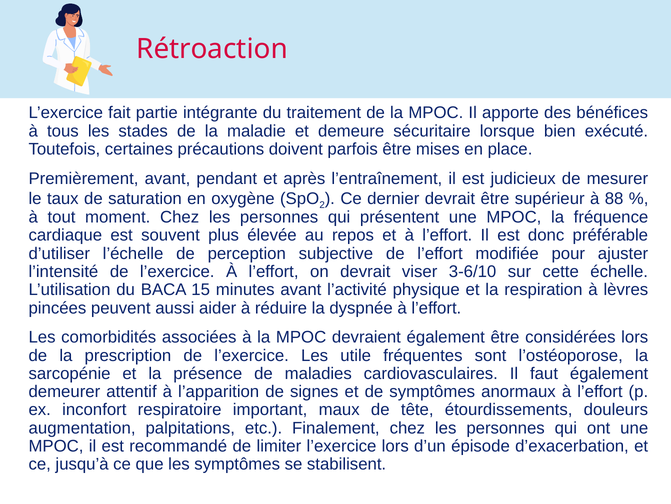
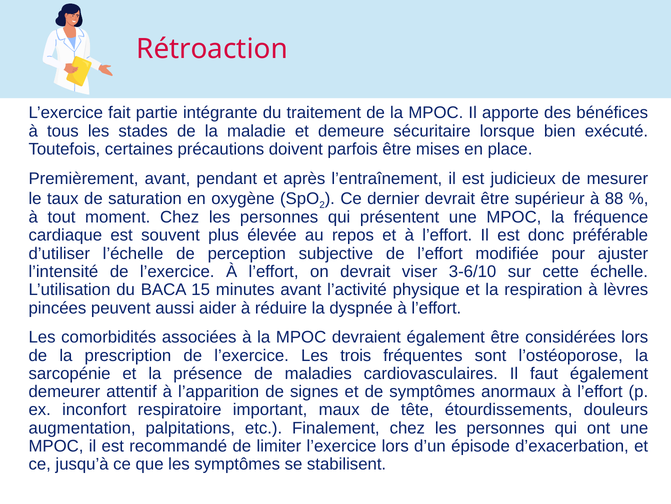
utile: utile -> trois (356, 355)
